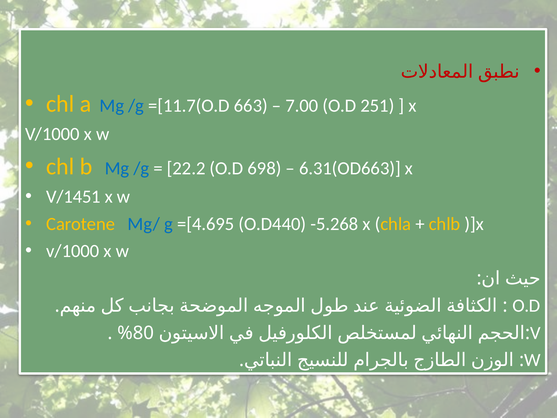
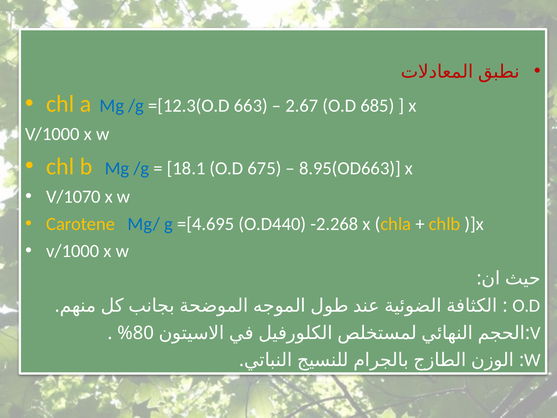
=[11.7(O.D: =[11.7(O.D -> =[12.3(O.D (189, 106)
7.00: 7.00 -> 2.67 (302, 106)
251: 251 -> 685 (377, 106)
22.2: 22.2 -> 18.1 (186, 168)
698: 698 -> 675 (264, 168)
6.31(OD663: 6.31(OD663 -> 8.95(OD663 (350, 168)
V/1451: V/1451 -> V/1070 (73, 197)
-5.268: -5.268 -> -2.268 (334, 224)
